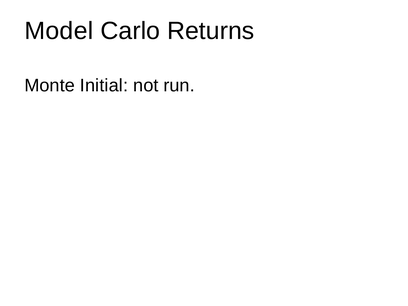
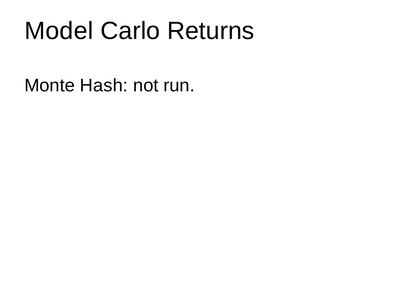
Initial: Initial -> Hash (104, 86)
